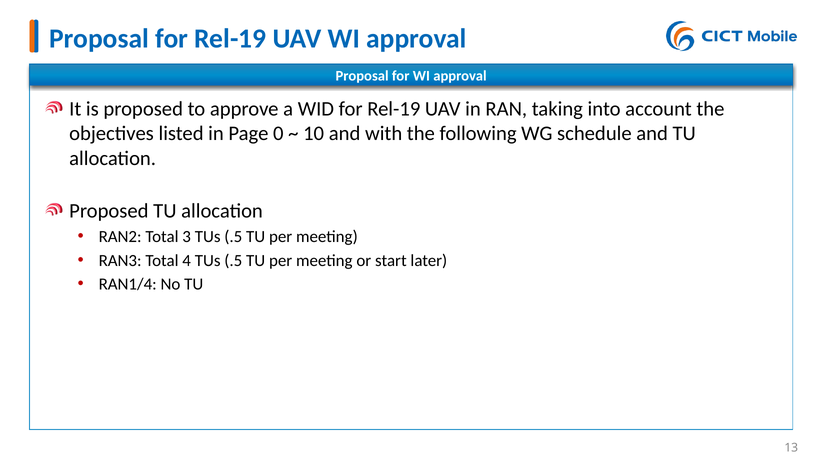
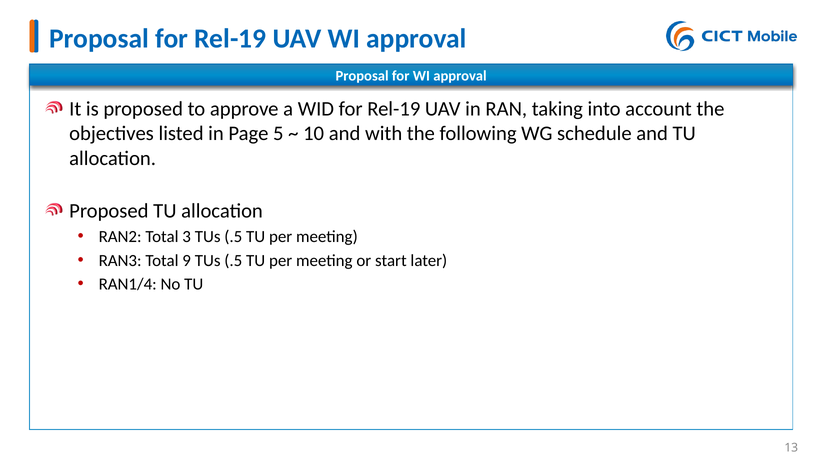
0: 0 -> 5 (278, 133)
4: 4 -> 9 (187, 260)
